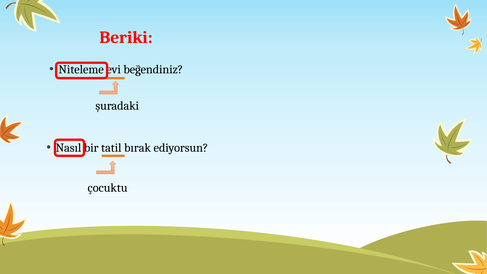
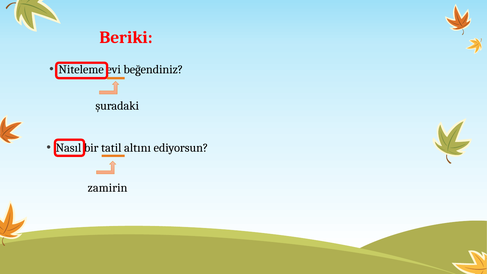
bırak: bırak -> altını (137, 148)
çocuktu: çocuktu -> zamirin (108, 188)
